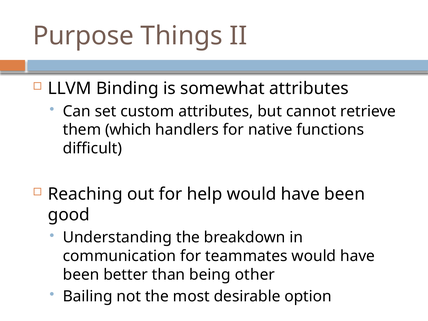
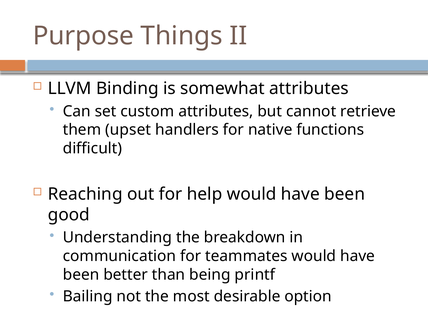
which: which -> upset (128, 130)
other: other -> printf (255, 275)
